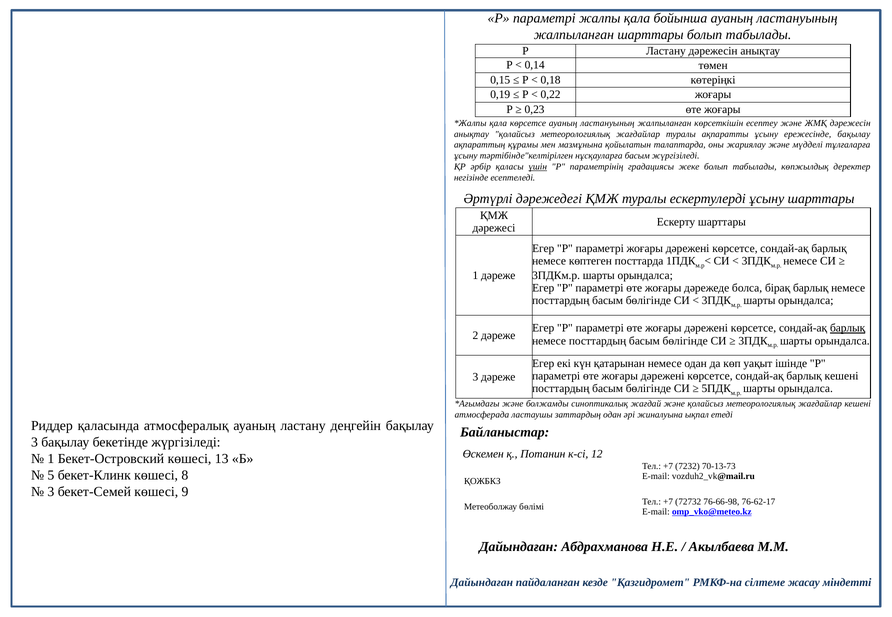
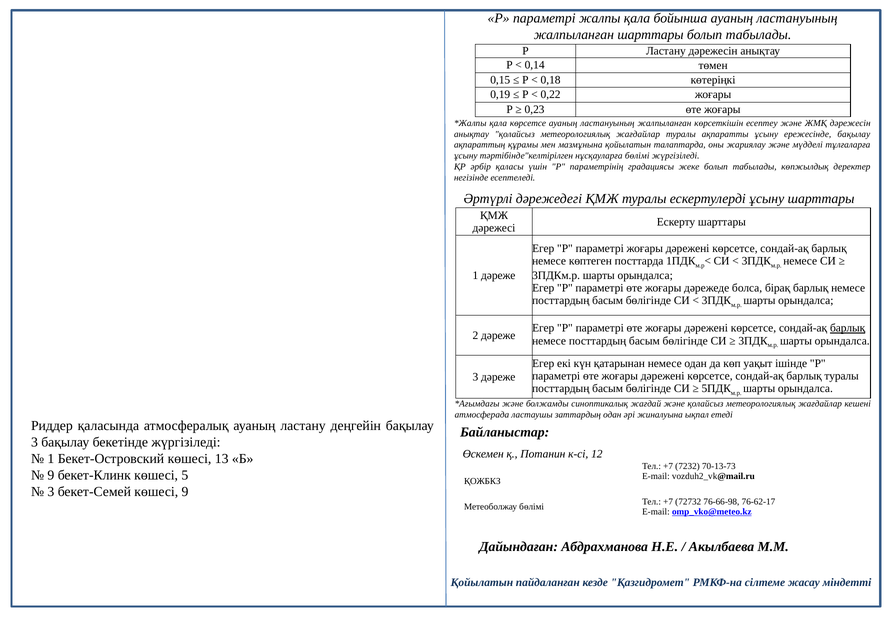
нұсқауларға басым: басым -> бөлімі (637, 156)
үшін underline: present -> none (538, 167)
барлық кешені: кешені -> туралы (842, 376)
5: 5 -> 9 (51, 476)
8: 8 -> 5 (185, 476)
Дайындаған: Дайындаған -> Қойылатын (482, 583)
